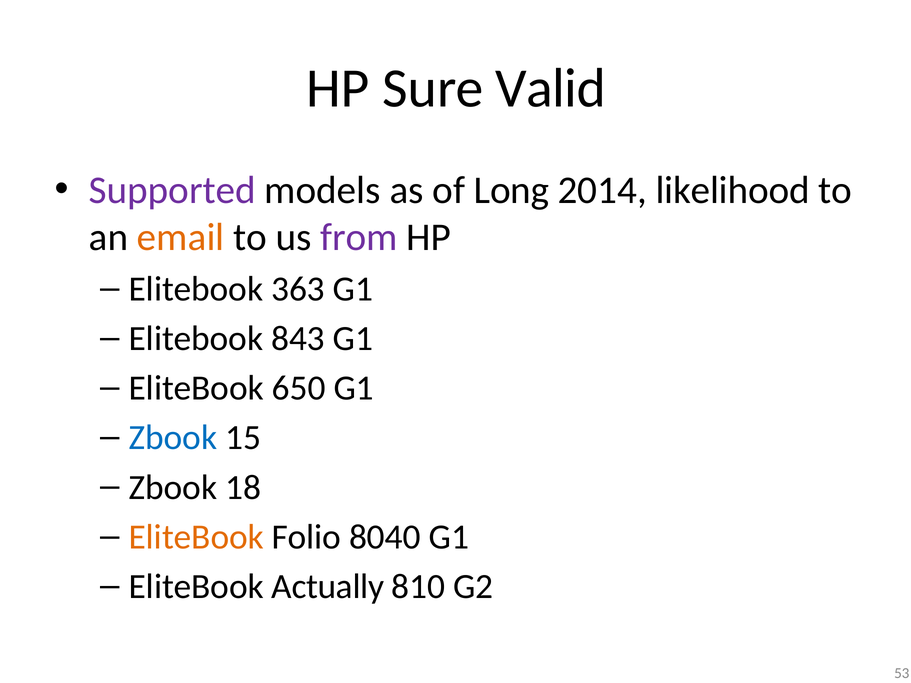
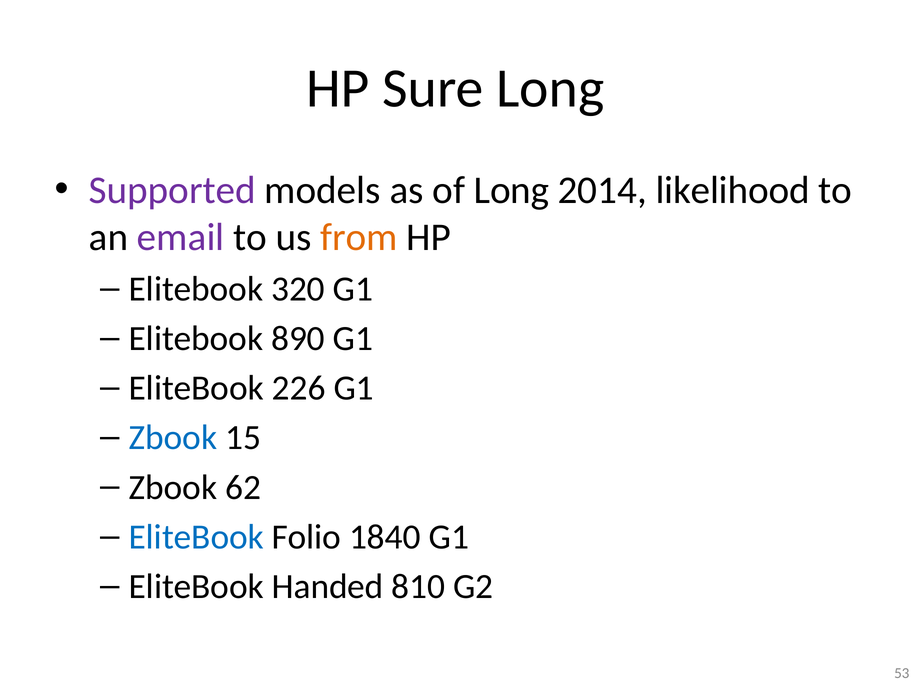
Sure Valid: Valid -> Long (550, 88)
email colour: orange -> purple (181, 237)
from colour: purple -> orange (359, 237)
363: 363 -> 320 (298, 289)
843: 843 -> 890 (298, 339)
650: 650 -> 226 (299, 388)
18: 18 -> 62 (243, 488)
EliteBook colour: orange -> blue (196, 537)
8040: 8040 -> 1840 (385, 537)
Actually: Actually -> Handed (328, 587)
